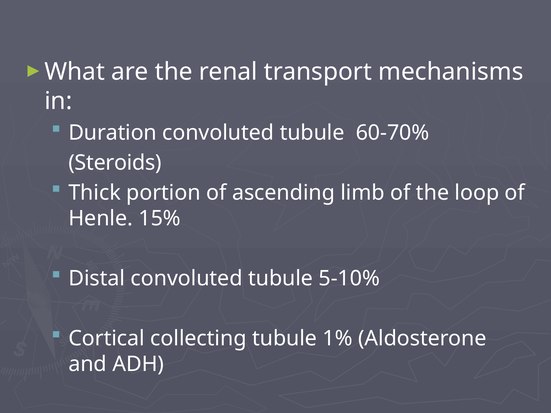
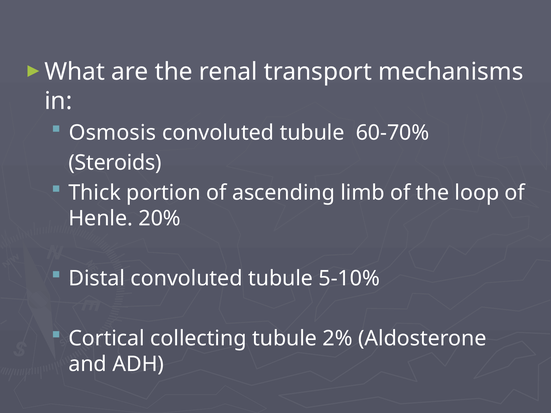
Duration: Duration -> Osmosis (112, 133)
15%: 15% -> 20% (160, 219)
1%: 1% -> 2% (338, 339)
